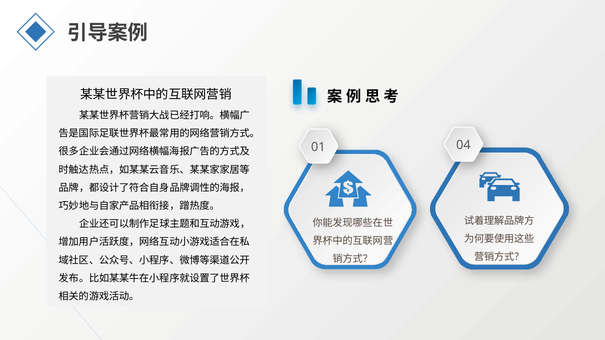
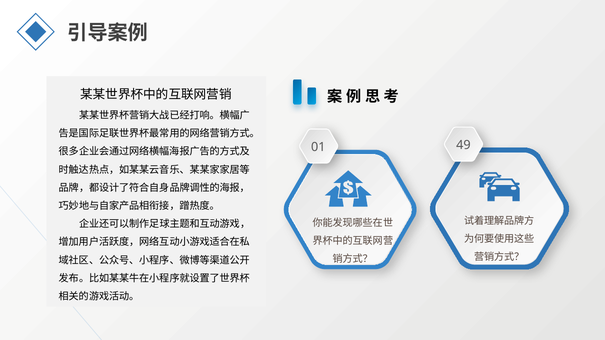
04: 04 -> 49 (463, 145)
